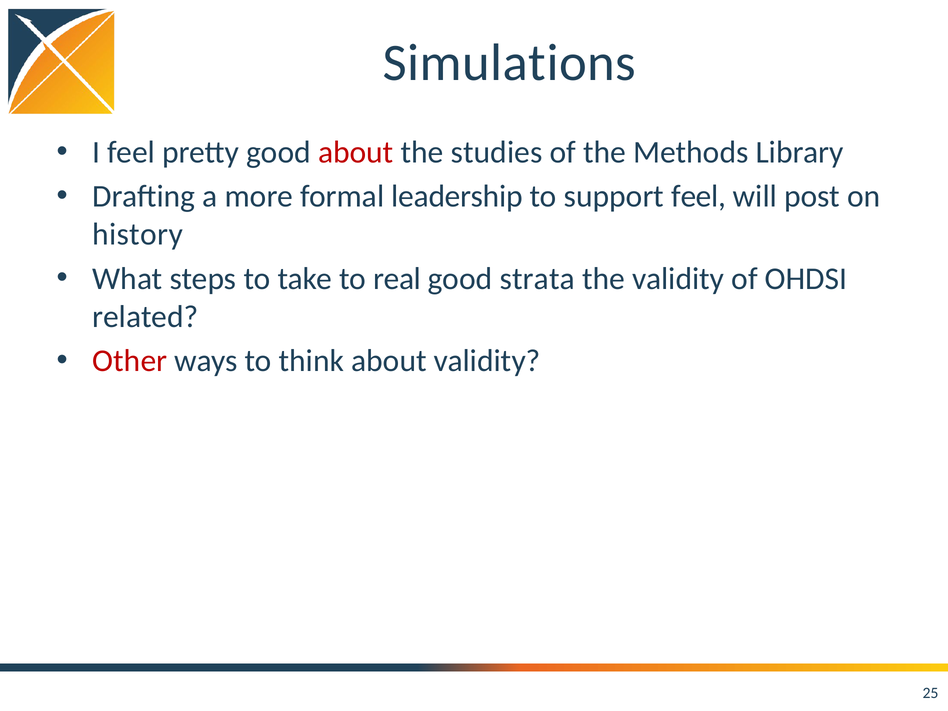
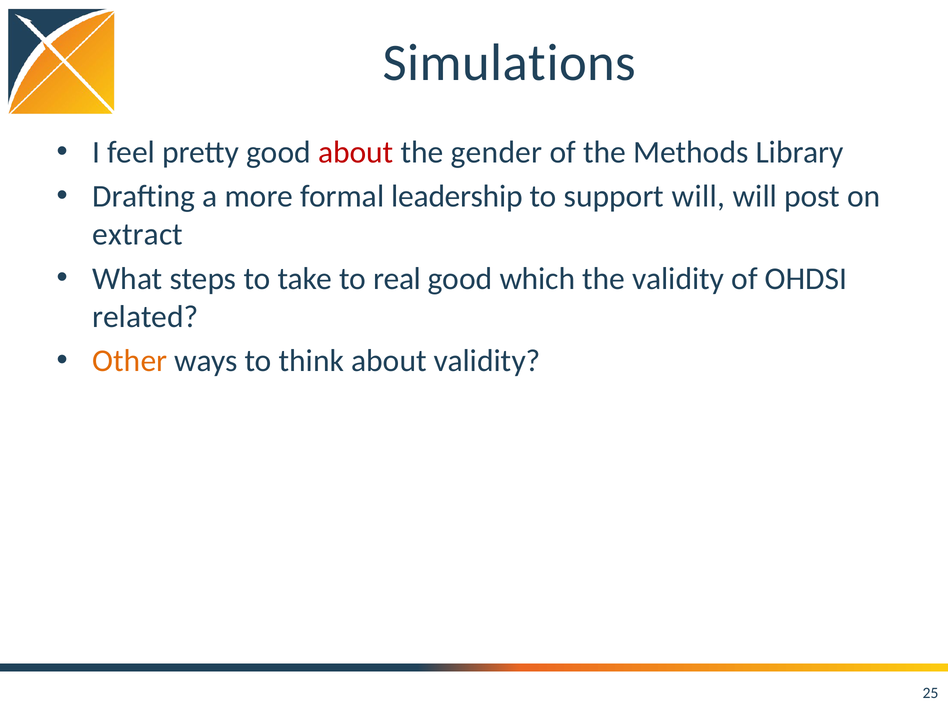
studies: studies -> gender (496, 152)
support feel: feel -> will (698, 197)
history: history -> extract (138, 234)
strata: strata -> which (537, 279)
Other colour: red -> orange (130, 361)
